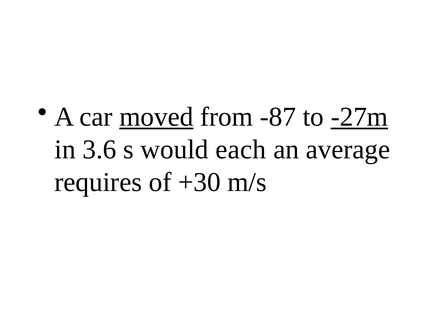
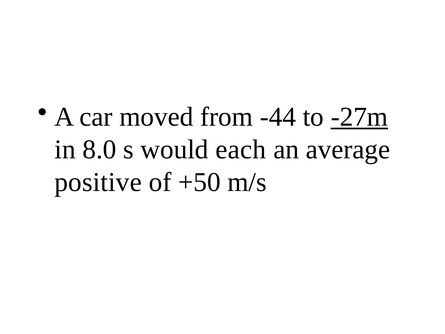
moved underline: present -> none (156, 117)
-87: -87 -> -44 (278, 117)
3.6: 3.6 -> 8.0 (99, 149)
requires: requires -> positive (98, 182)
+30: +30 -> +50 (199, 182)
